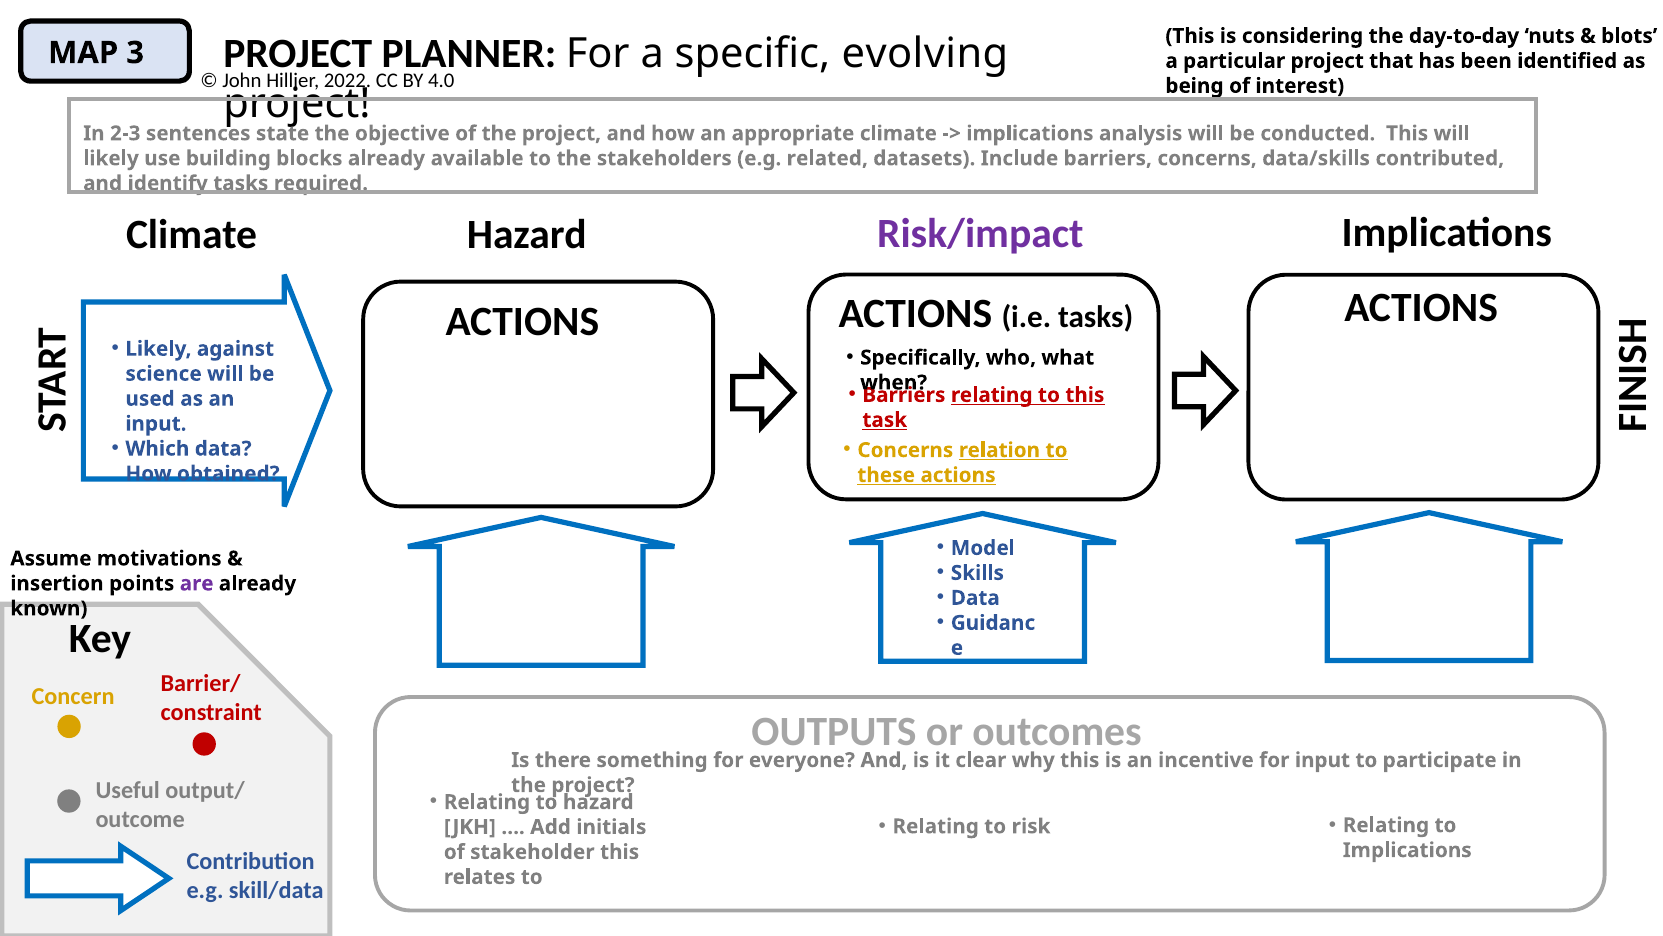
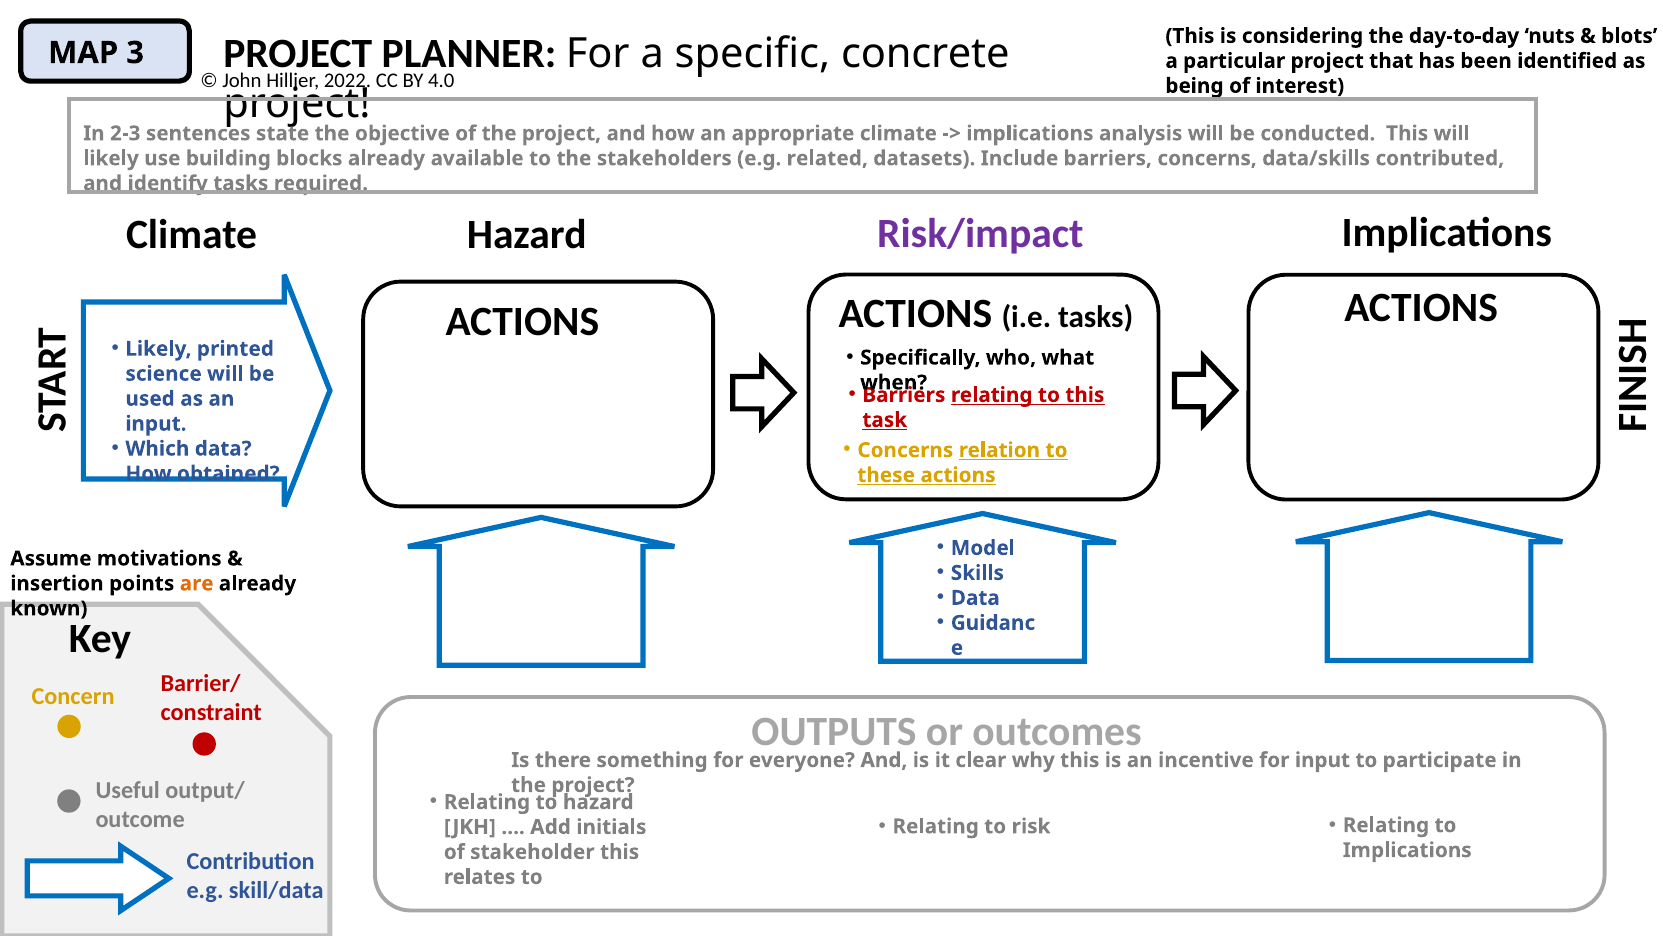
evolving: evolving -> concrete (925, 53)
against: against -> printed (235, 349)
are colour: purple -> orange (197, 583)
